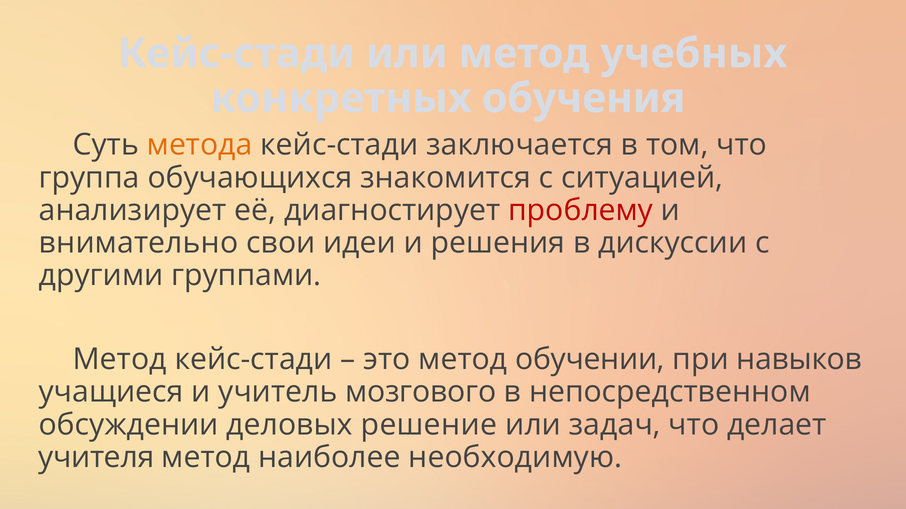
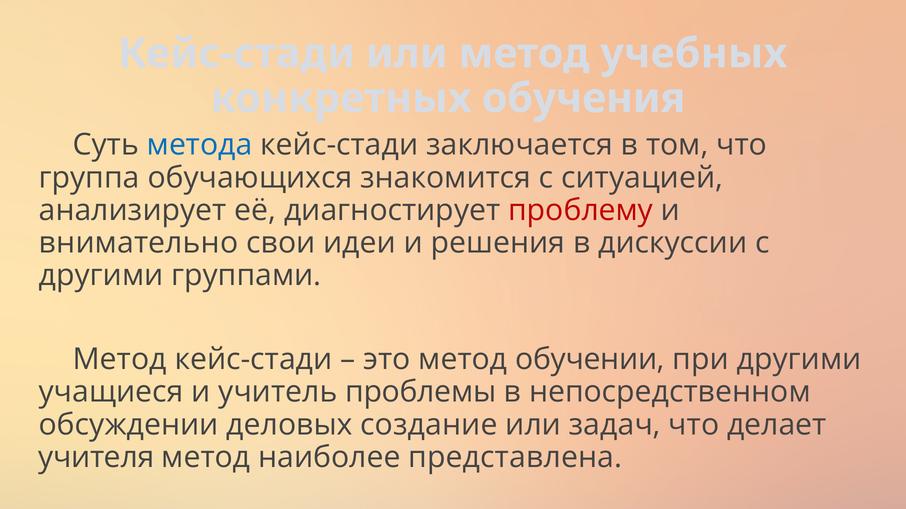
метода colour: orange -> blue (200, 145)
при навыков: навыков -> другими (799, 360)
мозгового: мозгового -> проблемы (421, 393)
решение: решение -> создание (429, 425)
необходимую: необходимую -> представлена (515, 458)
